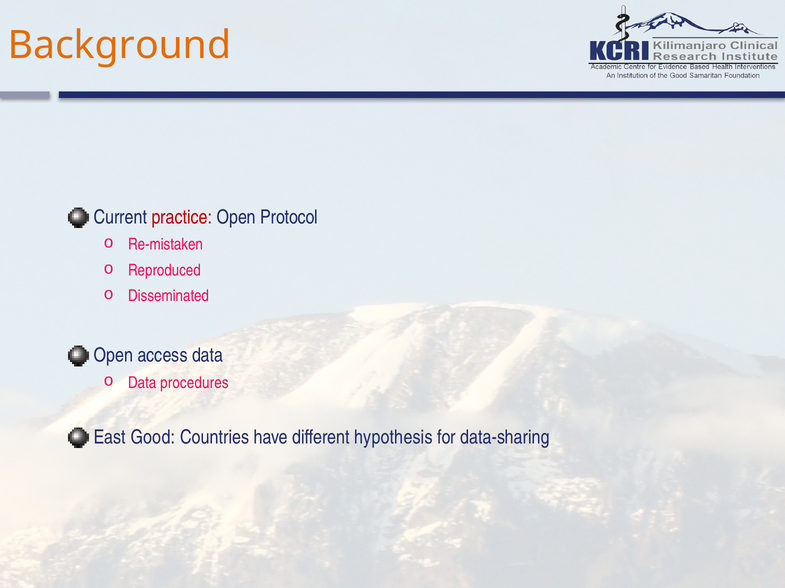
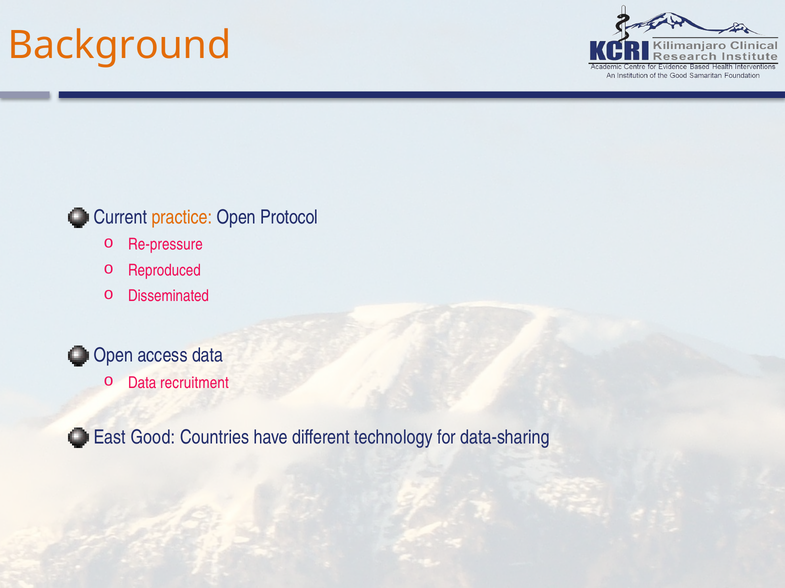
practice colour: red -> orange (182, 217)
Re-mistaken: Re-mistaken -> Re-pressure (165, 245)
procedures: procedures -> recruitment (194, 383)
hypothesis: hypothesis -> technology (394, 438)
